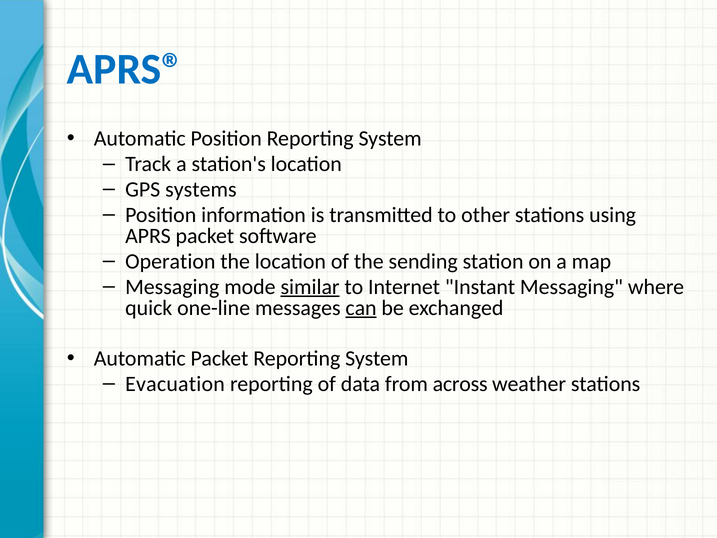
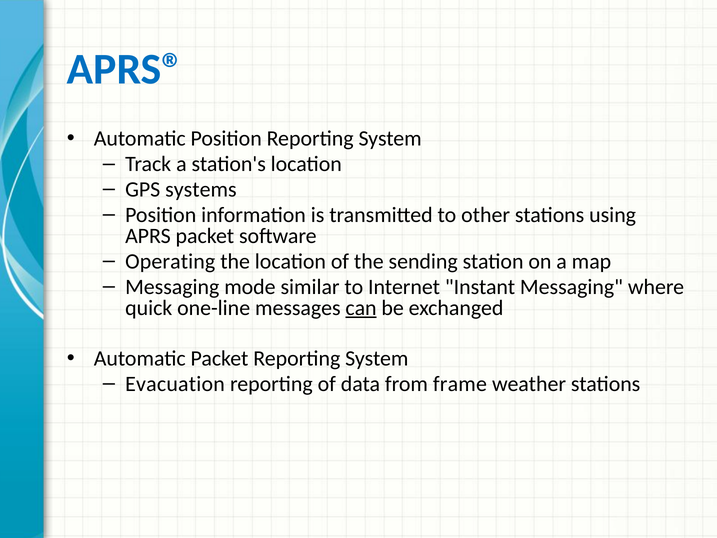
Operation: Operation -> Operating (170, 261)
similar underline: present -> none (310, 287)
across: across -> frame (460, 384)
